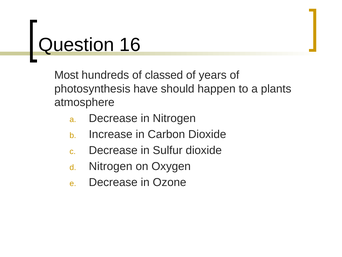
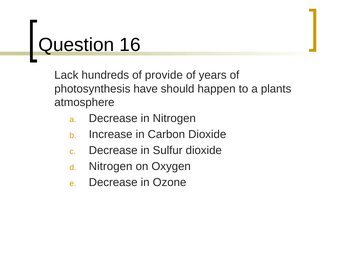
Most: Most -> Lack (66, 75)
classed: classed -> provide (164, 75)
